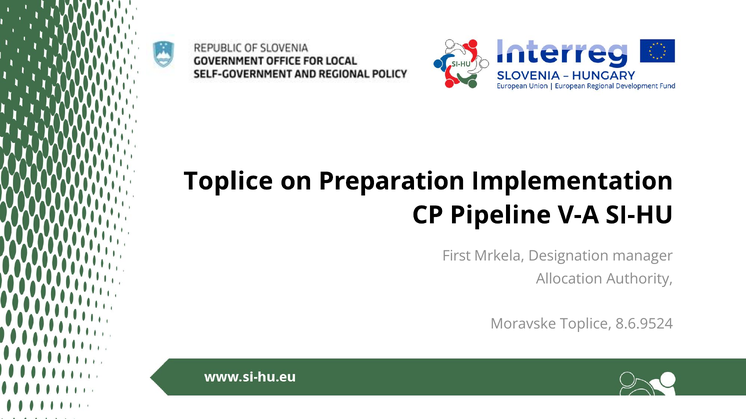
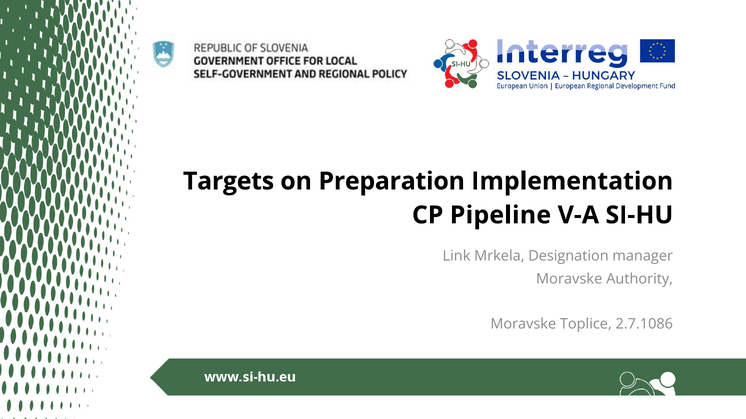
Toplice: Toplice -> Targets (229, 181)
First: First -> Link (456, 257)
Allocation: Allocation -> Moravske (569, 279)
8.6.9524: 8.6.9524 -> 2.7.1086 (644, 325)
